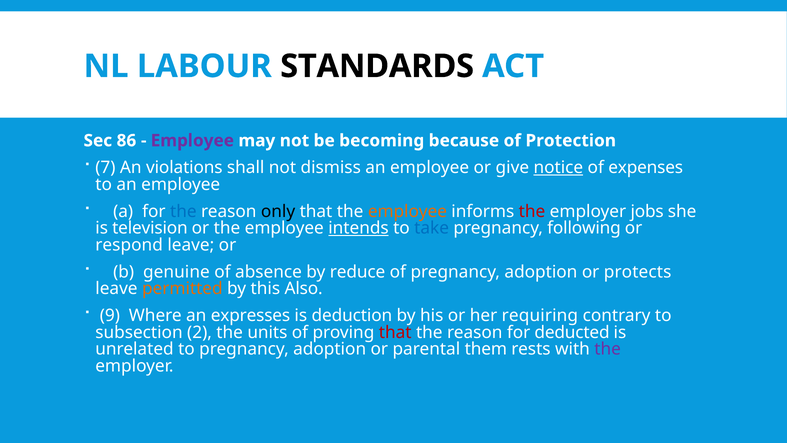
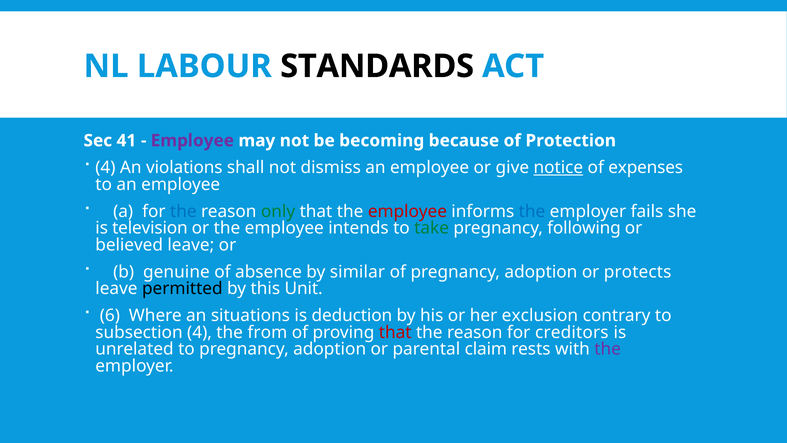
86: 86 -> 41 (126, 141)
7: 7 -> 4 (105, 168)
only colour: black -> green (278, 211)
employee colour: orange -> red (407, 211)
the colour: red -> blue (532, 211)
jobs: jobs -> fails (647, 211)
intends underline: present -> none (359, 228)
take colour: blue -> green (432, 228)
respond: respond -> believed (129, 245)
reduce: reduce -> similar (357, 272)
permitted colour: orange -> black (182, 289)
Also: Also -> Unit (304, 289)
9: 9 -> 6 (110, 316)
expresses: expresses -> situations (250, 316)
requiring: requiring -> exclusion (540, 316)
subsection 2: 2 -> 4 (200, 332)
units: units -> from (267, 332)
deducted: deducted -> creditors (572, 332)
them: them -> claim (486, 349)
